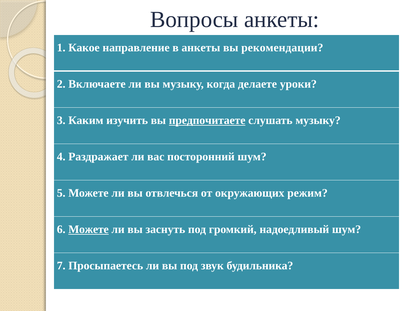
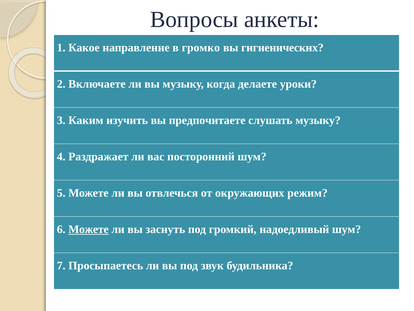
в анкеты: анкеты -> громко (201, 47)
рекомендации: рекомендации -> гигиенических (282, 47)
предпочитаете underline: present -> none (207, 120)
